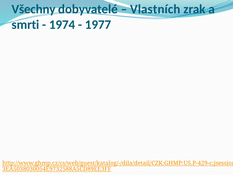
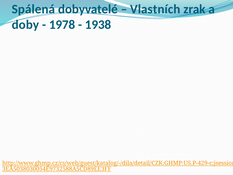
Všechny: Všechny -> Spálená (33, 9)
smrti: smrti -> doby (25, 25)
1974: 1974 -> 1978 (62, 25)
1977: 1977 -> 1938 (98, 25)
